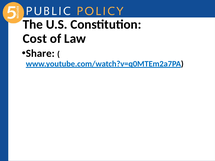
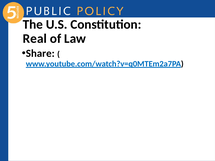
Cost: Cost -> Real (35, 39)
